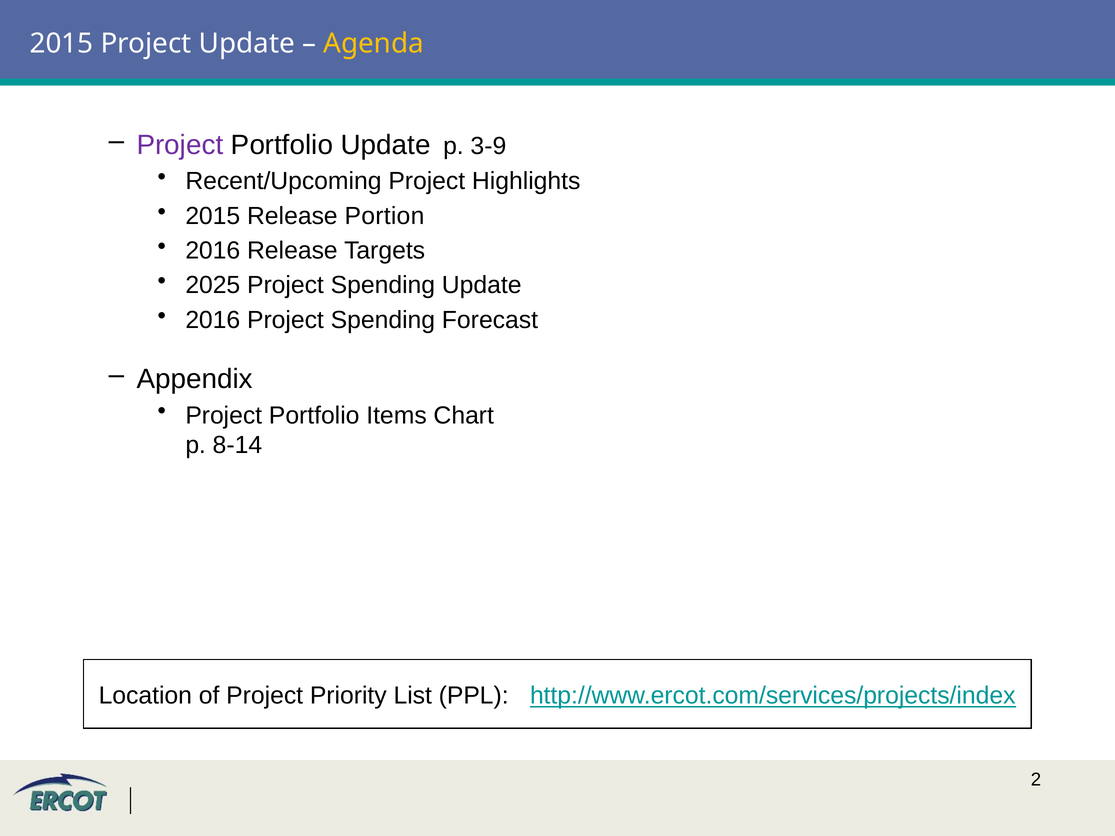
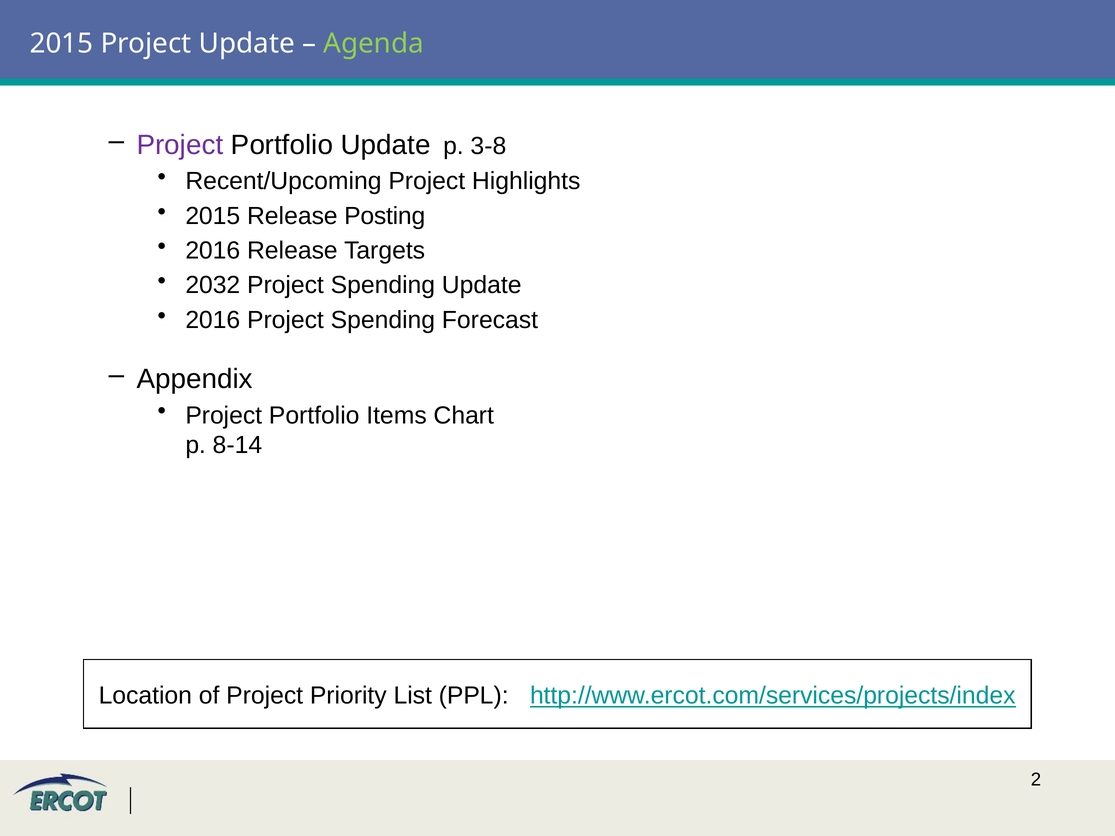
Agenda colour: yellow -> light green (374, 44)
3-9: 3-9 -> 3-8 (488, 146)
Portion: Portion -> Posting (385, 216)
2025: 2025 -> 2032 (213, 285)
